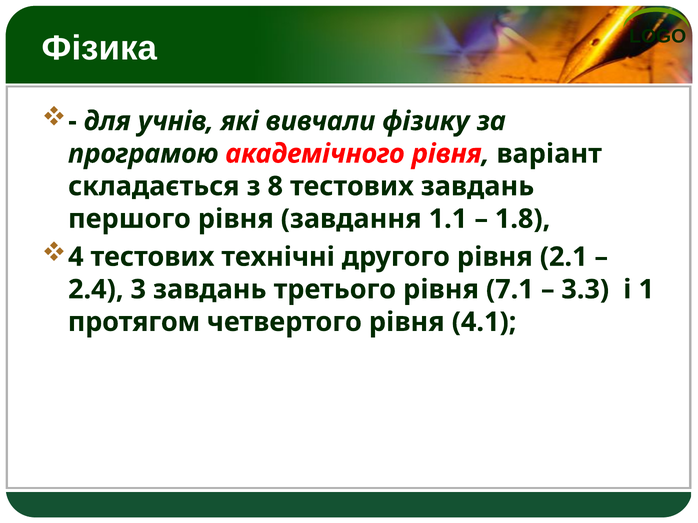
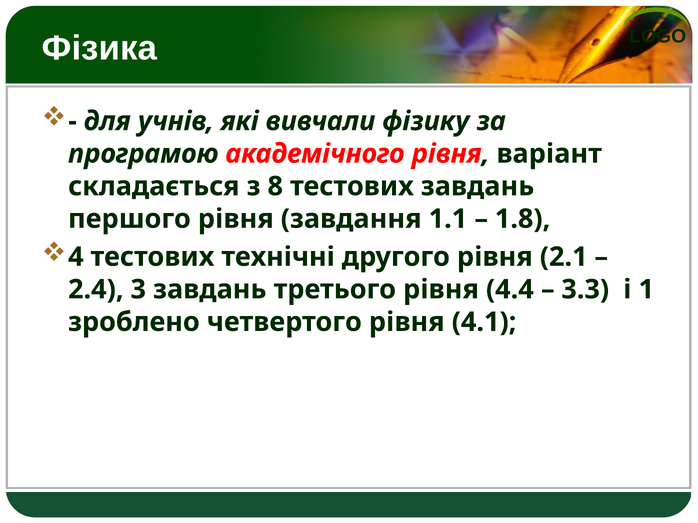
7.1: 7.1 -> 4.4 (510, 290)
протягом: протягом -> зроблено (134, 322)
